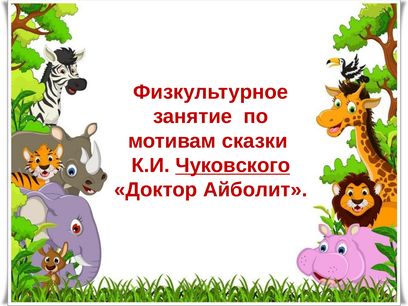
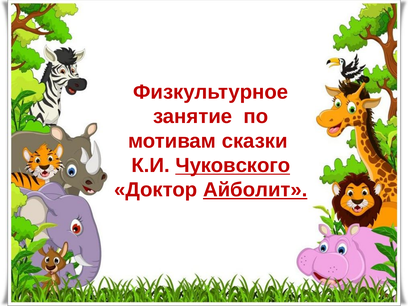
Айболит underline: none -> present (255, 190)
